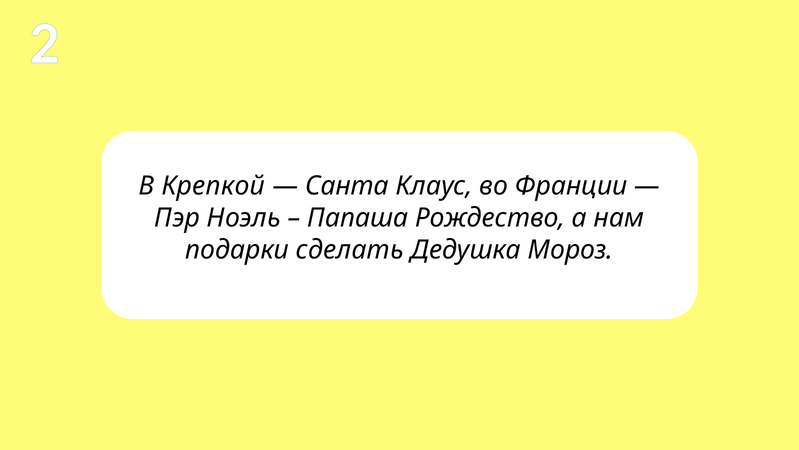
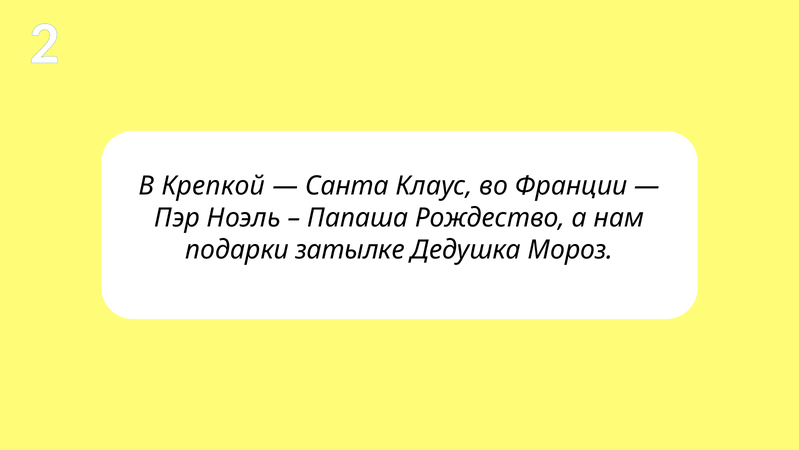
сделать: сделать -> затылке (350, 250)
